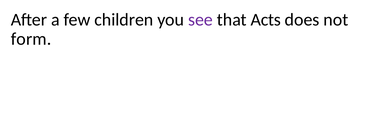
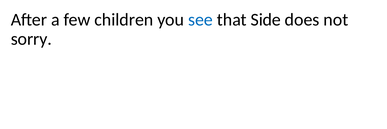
see colour: purple -> blue (200, 20)
Acts: Acts -> Side (266, 20)
form: form -> sorry (31, 39)
